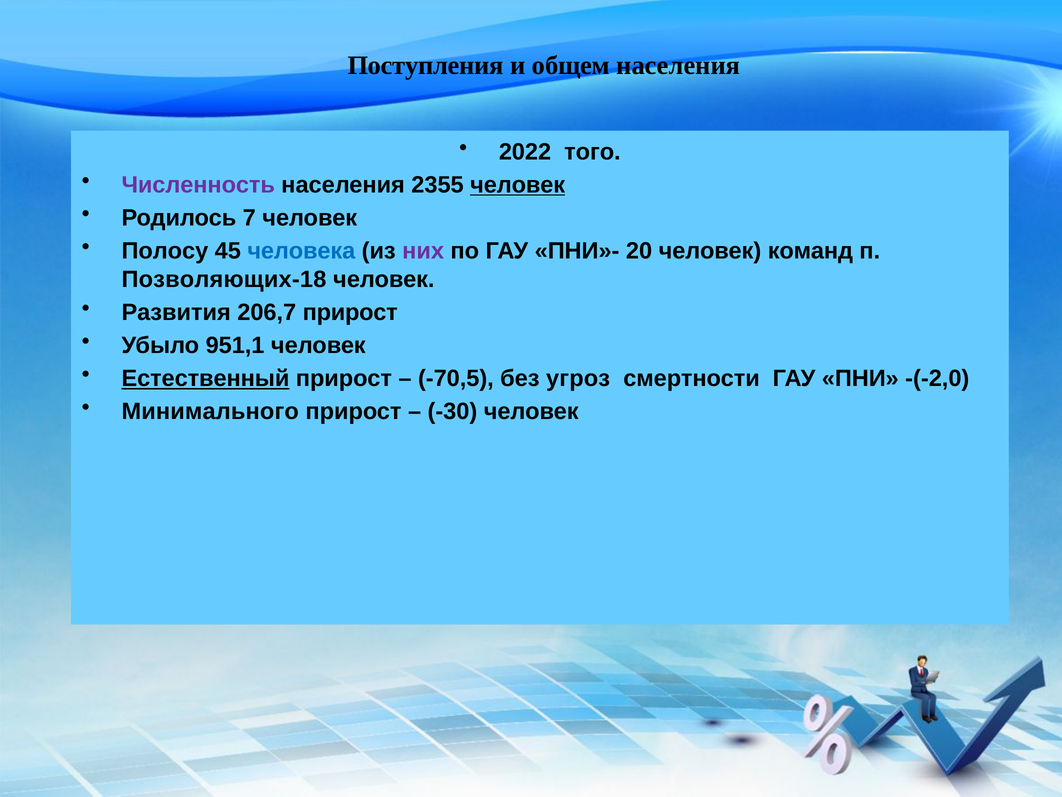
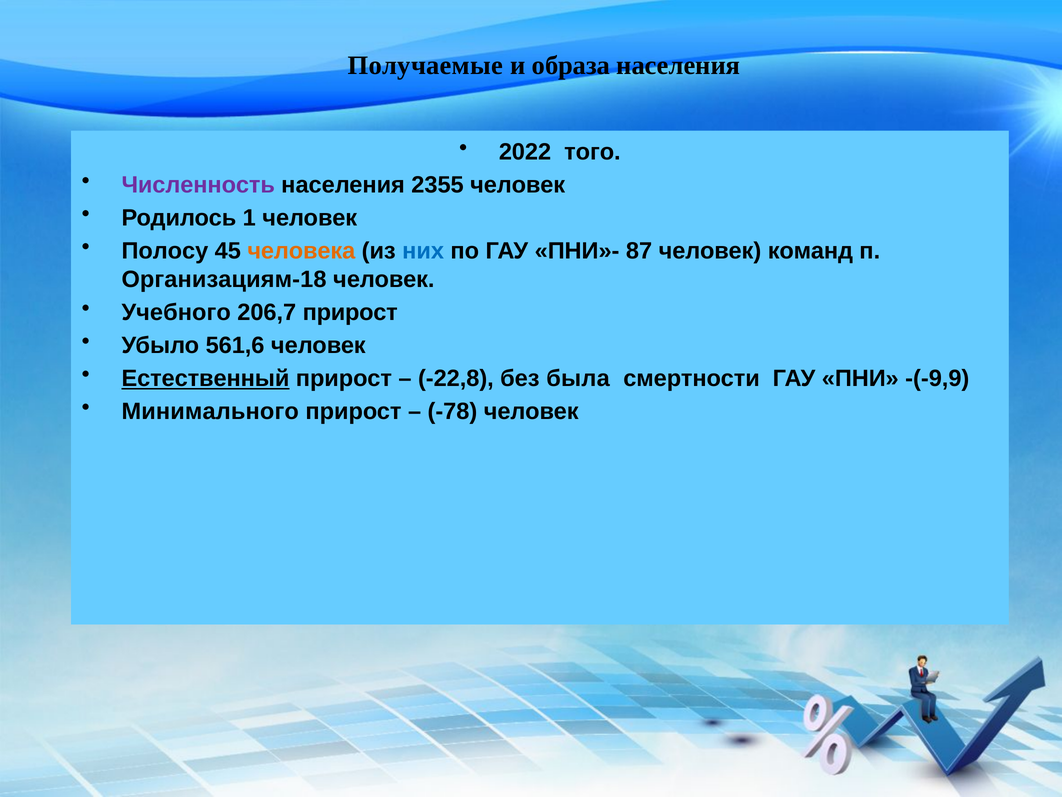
Поступления: Поступления -> Получаемые (425, 65)
общем: общем -> образа (571, 65)
человек underline: present -> none (518, 185)
7: 7 -> 1 (249, 218)
человека colour: blue -> orange (301, 251)
них colour: purple -> blue (423, 251)
20: 20 -> 87 (639, 251)
Позволяющих-18: Позволяющих-18 -> Организациям-18 (224, 279)
Развития: Развития -> Учебного (176, 312)
951,1: 951,1 -> 561,6 (235, 345)
-70,5: -70,5 -> -22,8 (456, 378)
угроз: угроз -> была (578, 378)
-(-2,0: -(-2,0 -> -(-9,9 (937, 378)
-30: -30 -> -78 (452, 411)
